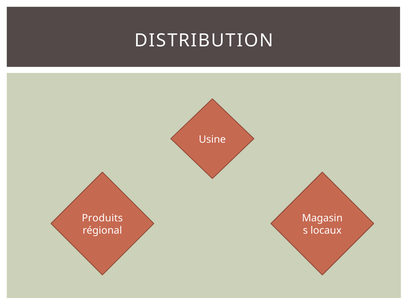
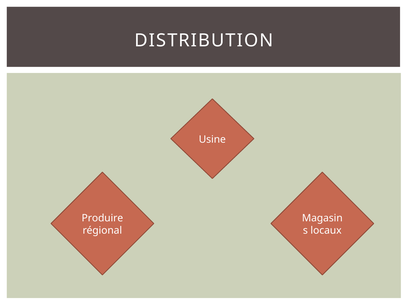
Produits: Produits -> Produire (102, 218)
